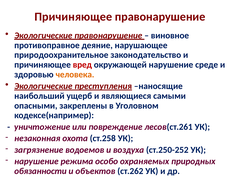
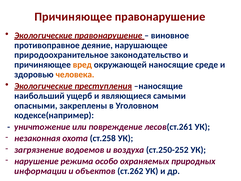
вред colour: red -> orange (82, 65)
окружающей нарушение: нарушение -> наносящие (171, 65)
обязанности: обязанности -> информации (40, 171)
